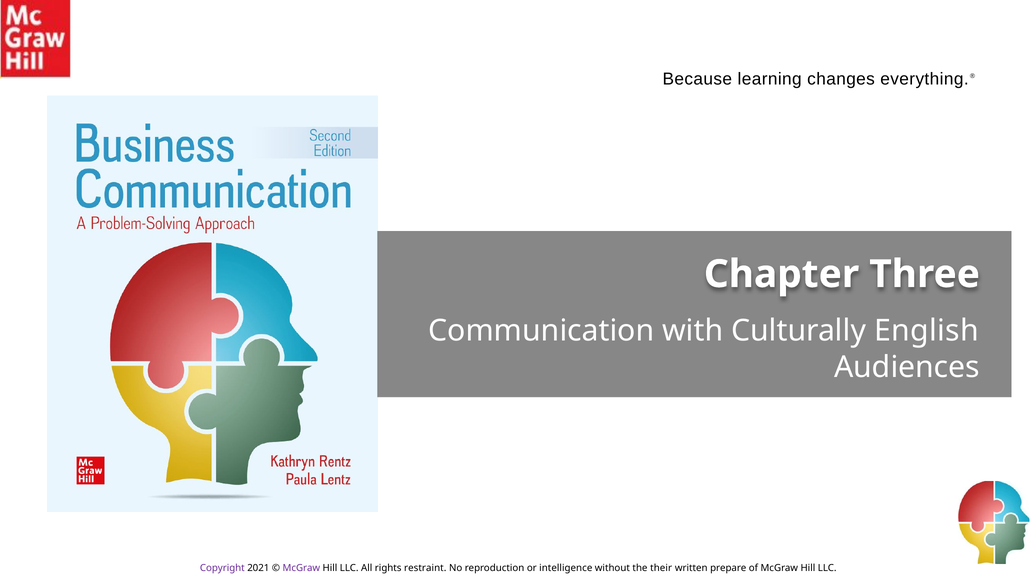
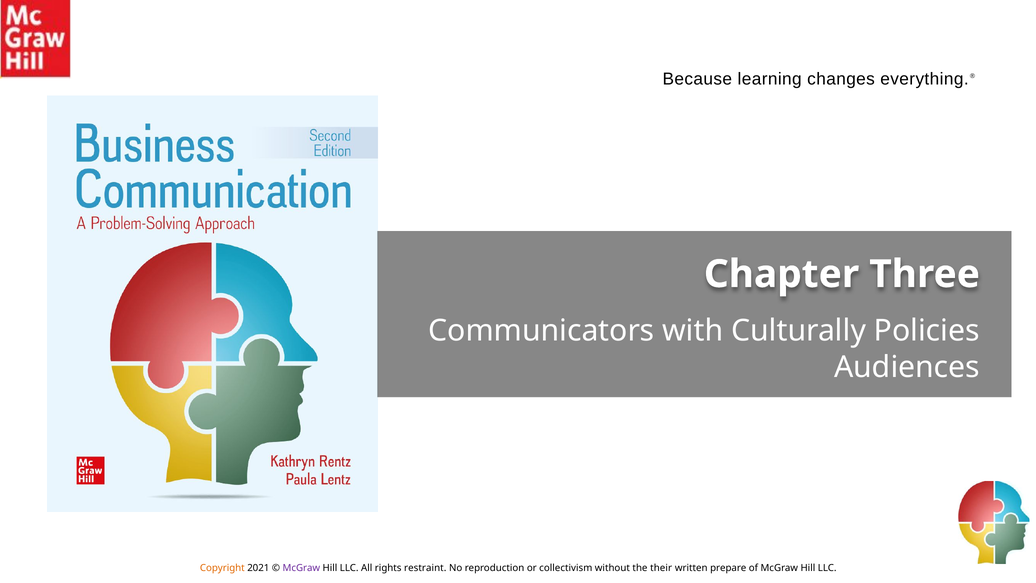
Communication: Communication -> Communicators (541, 331)
English: English -> Policies (927, 331)
Copyright colour: purple -> orange (222, 568)
intelligence: intelligence -> collectivism (566, 568)
